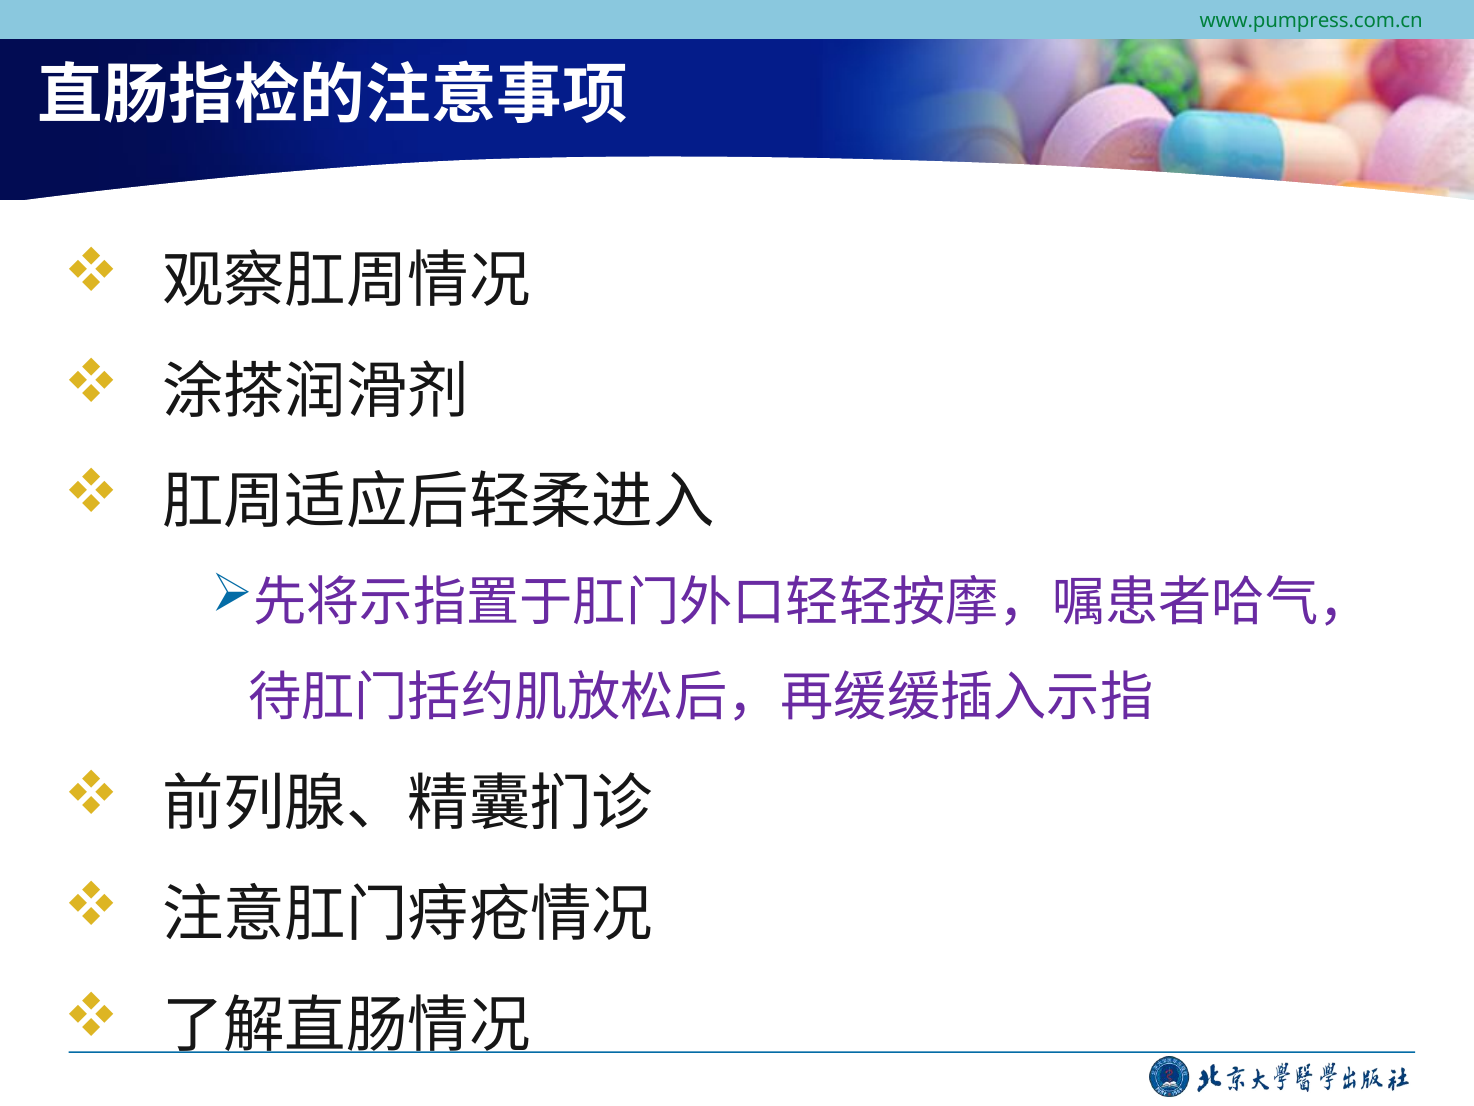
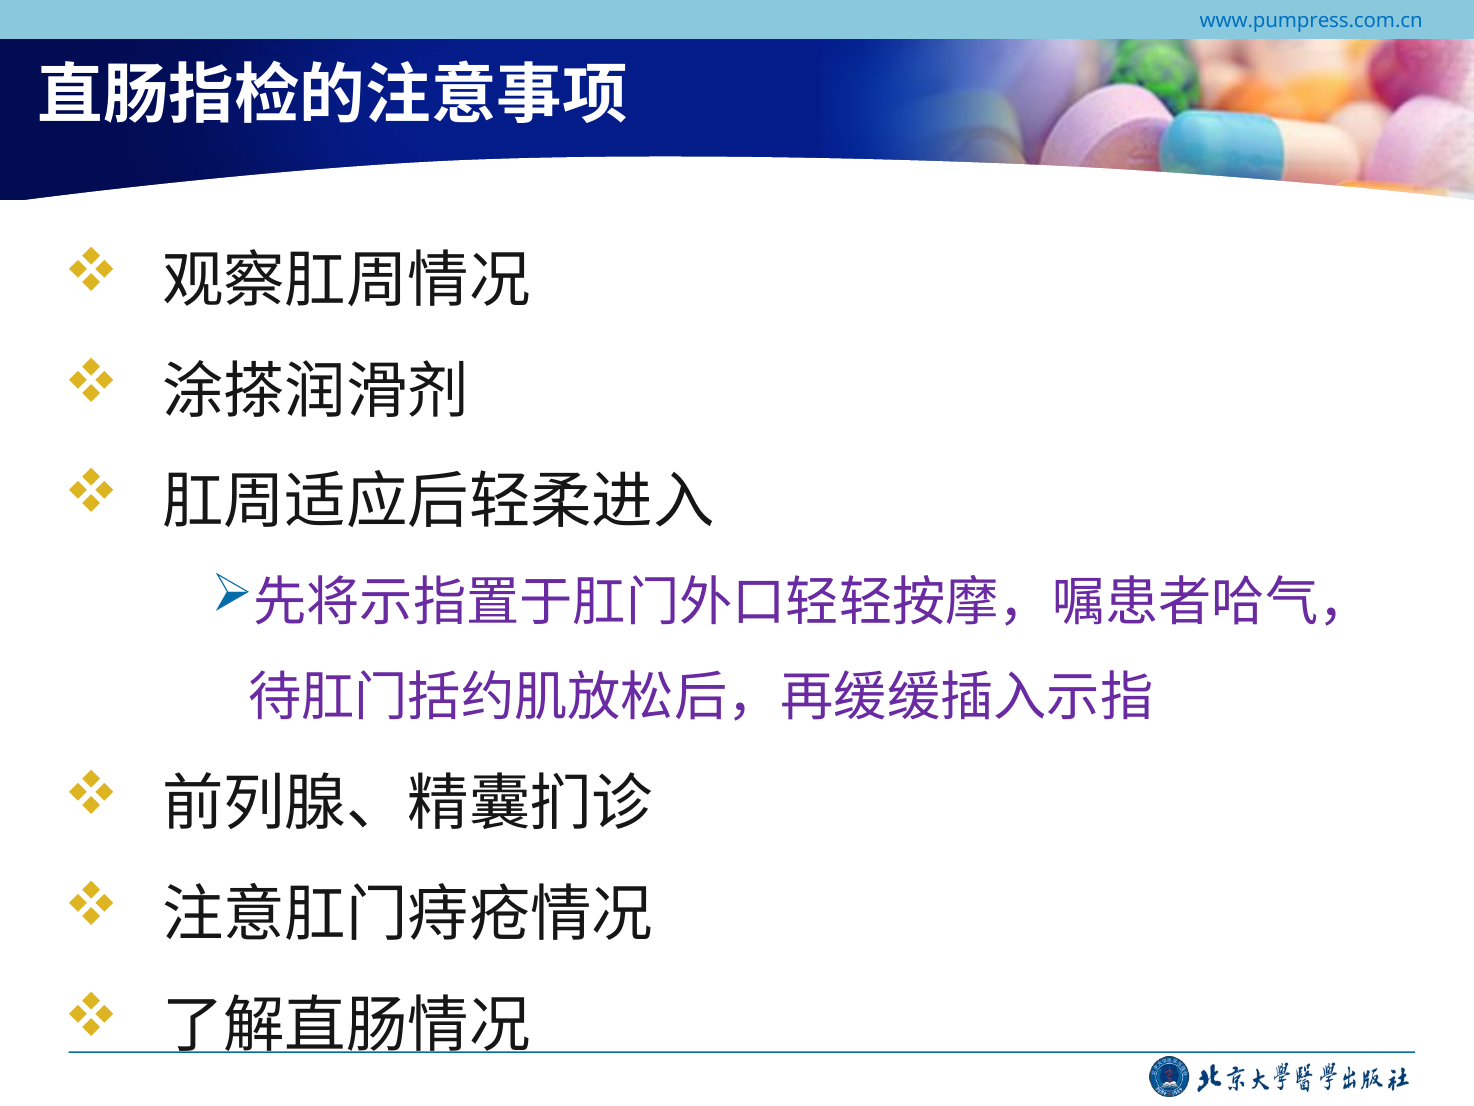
www.pumpress.com.cn colour: green -> blue (1311, 21)
